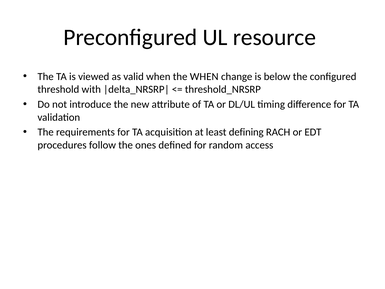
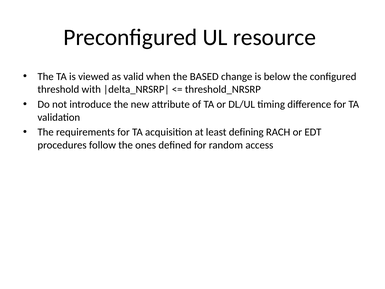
the WHEN: WHEN -> BASED (204, 76)
